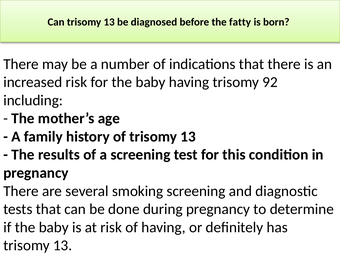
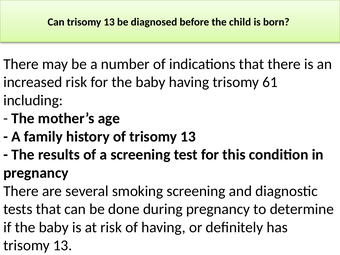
fatty: fatty -> child (240, 22)
92: 92 -> 61 (270, 82)
